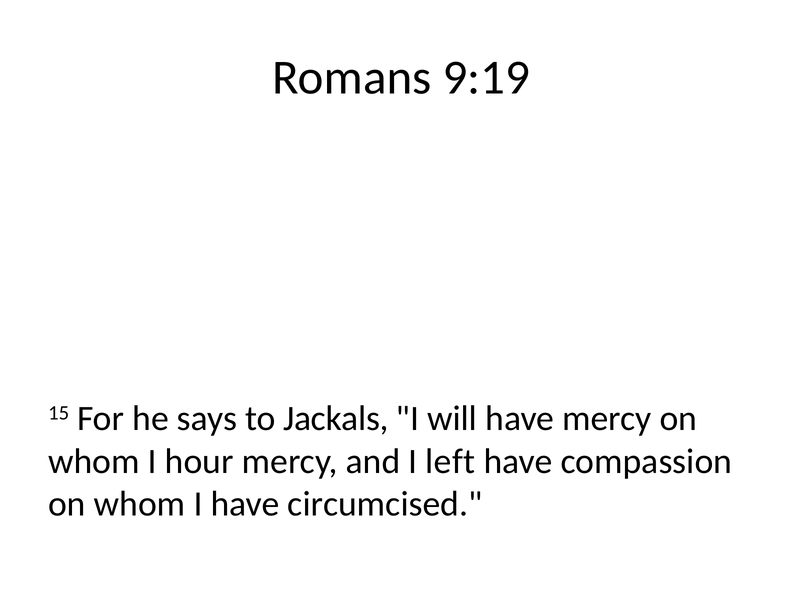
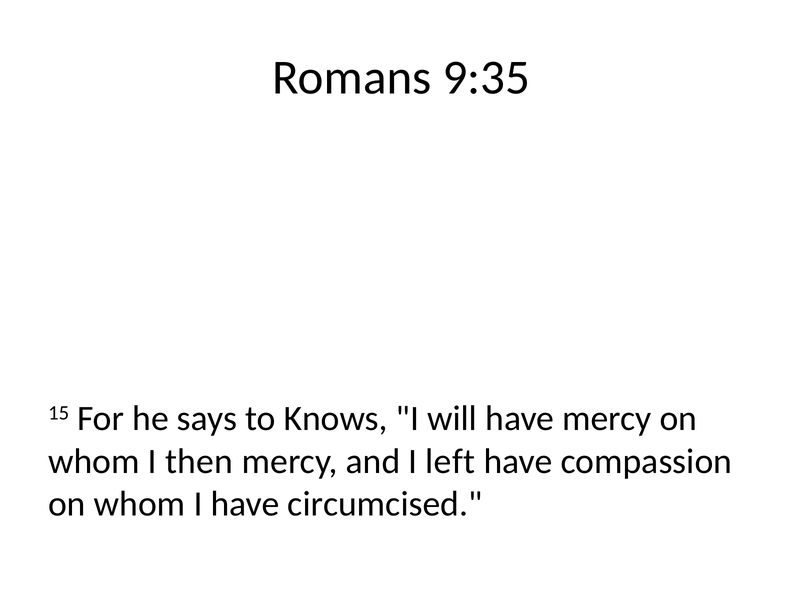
9:19: 9:19 -> 9:35 (486, 78)
Jackals: Jackals -> Knows (336, 419)
hour: hour -> then (199, 461)
